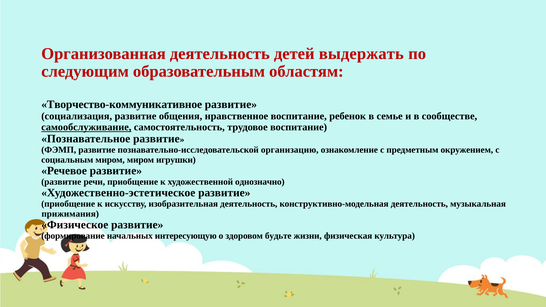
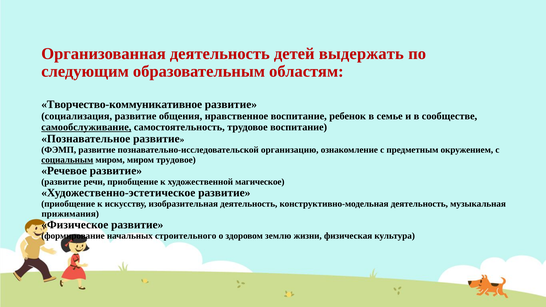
социальным underline: none -> present (67, 160)
миром игрушки: игрушки -> трудовое (176, 160)
однозначно: однозначно -> магическое (260, 182)
интересующую: интересующую -> строительного (186, 236)
будьте: будьте -> землю (278, 236)
